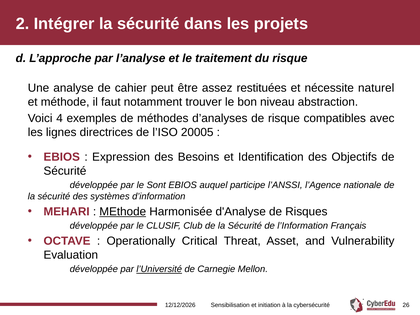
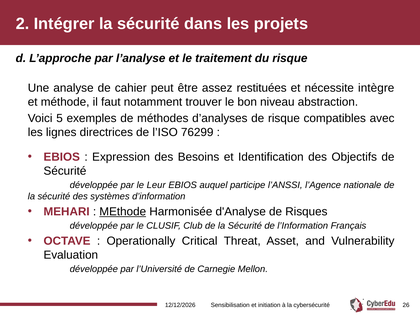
naturel: naturel -> intègre (376, 88)
4: 4 -> 5 (60, 118)
20005: 20005 -> 76299 (197, 132)
Sont: Sont -> Leur (156, 185)
l’Université underline: present -> none (159, 269)
